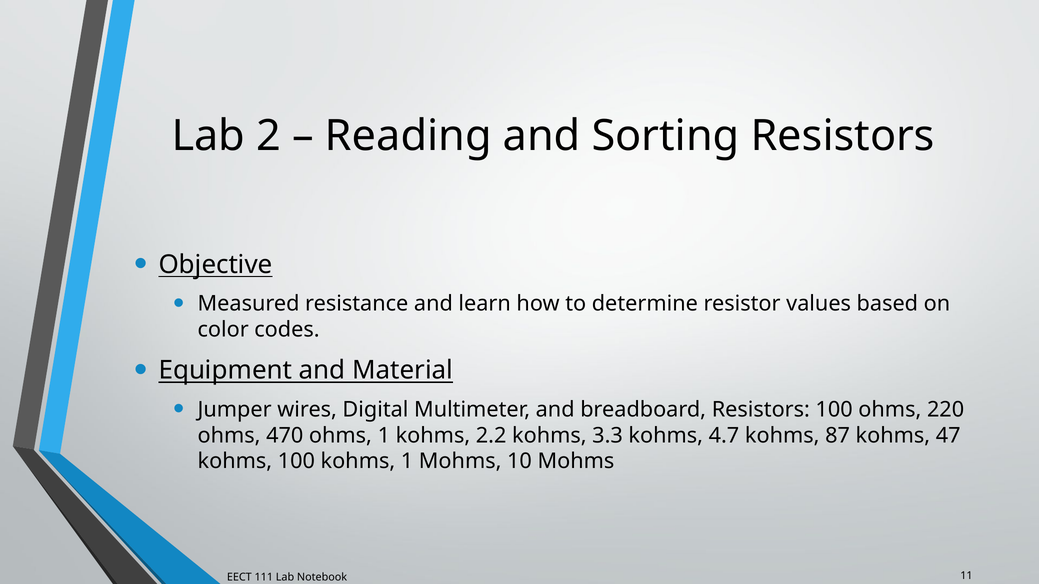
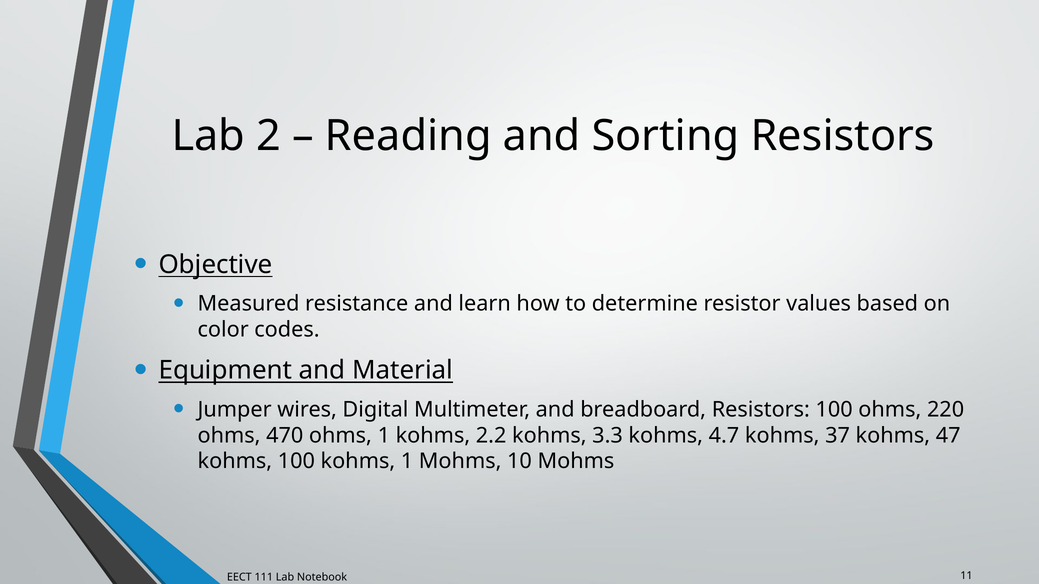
87: 87 -> 37 (838, 436)
